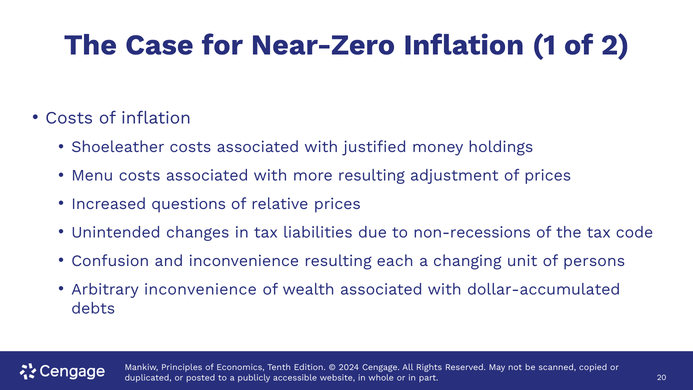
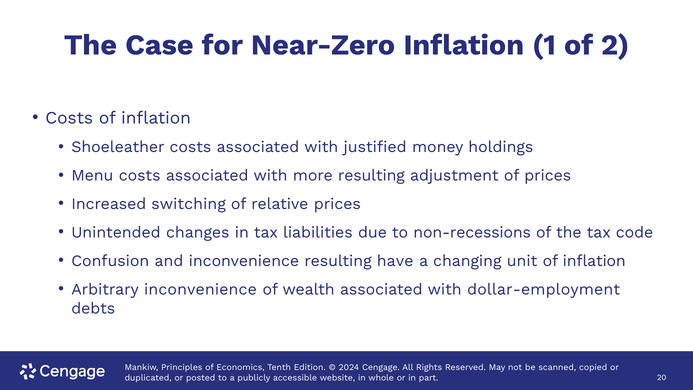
questions: questions -> switching (189, 204)
each: each -> have (395, 261)
unit of persons: persons -> inflation (594, 261)
dollar-accumulated: dollar-accumulated -> dollar-employment (544, 289)
